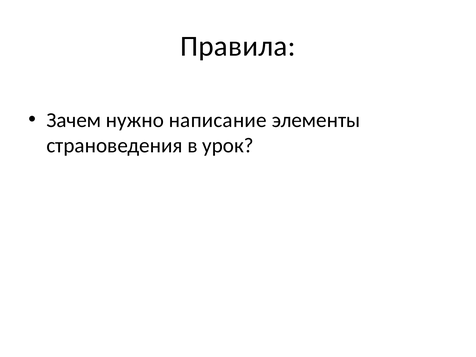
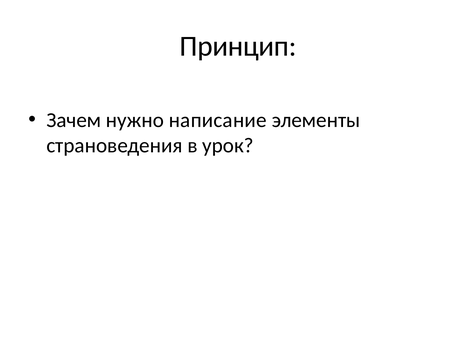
Правила: Правила -> Принцип (238, 46)
